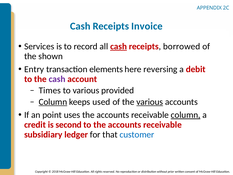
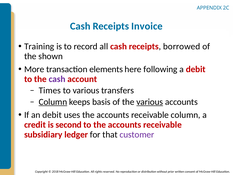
Services: Services -> Training (39, 46)
cash underline: present -> none (119, 46)
Entry: Entry -> More (34, 69)
reversing: reversing -> following (160, 69)
provided: provided -> transfers (118, 90)
used: used -> basis (101, 102)
an point: point -> debit (52, 115)
column underline: present -> none (186, 115)
customer colour: blue -> purple (137, 134)
